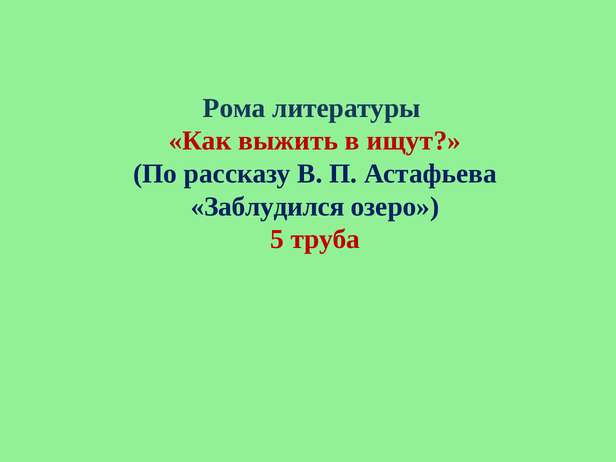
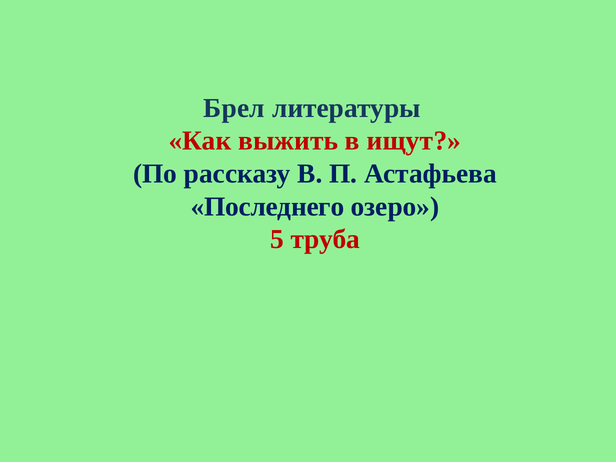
Рома: Рома -> Брел (234, 108)
Заблудился: Заблудился -> Последнего (268, 207)
